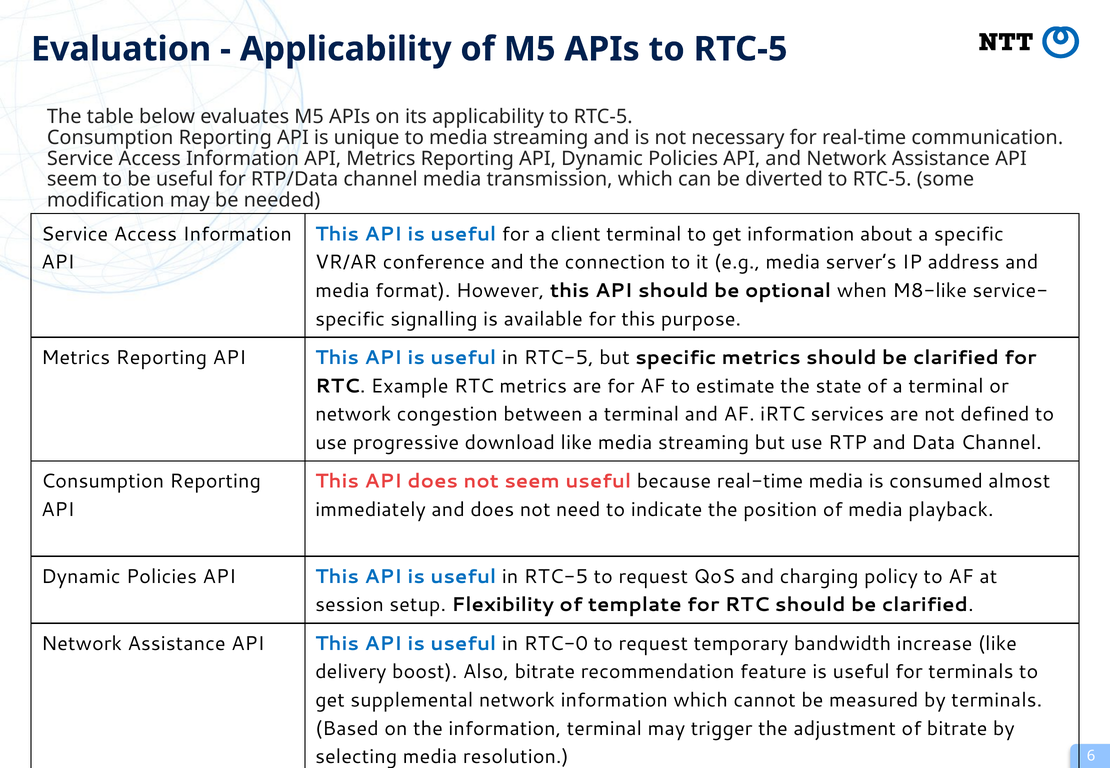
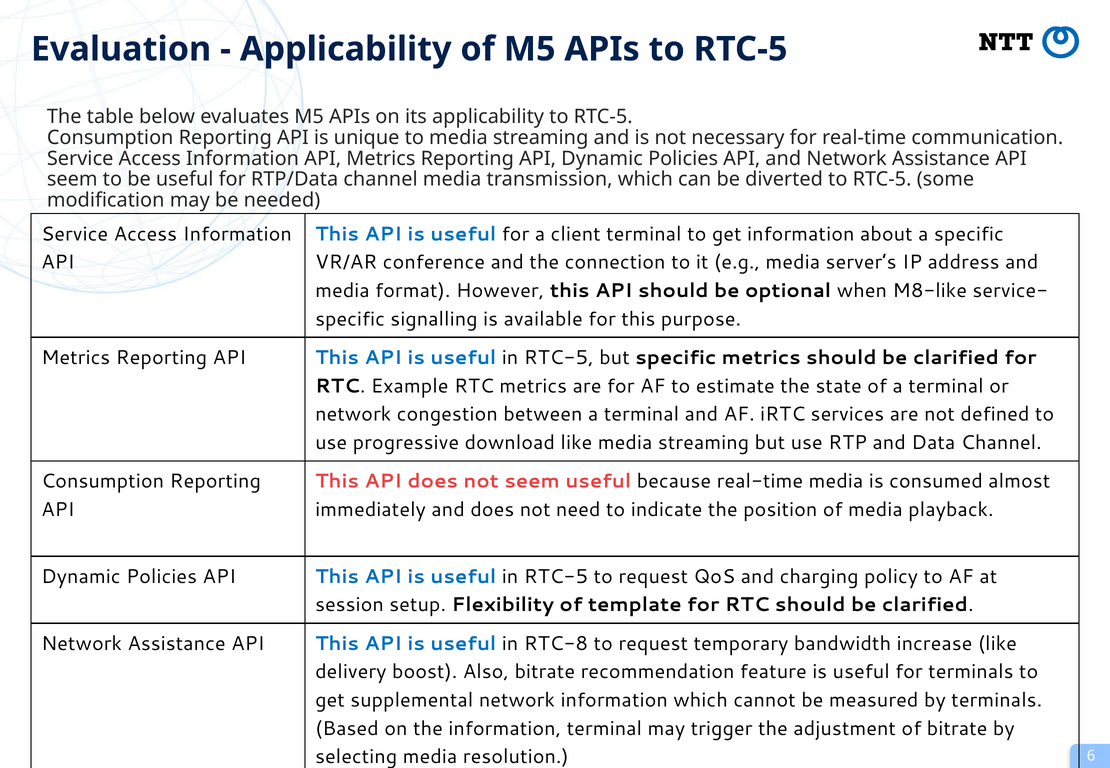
RTC-0: RTC-0 -> RTC-8 (556, 644)
